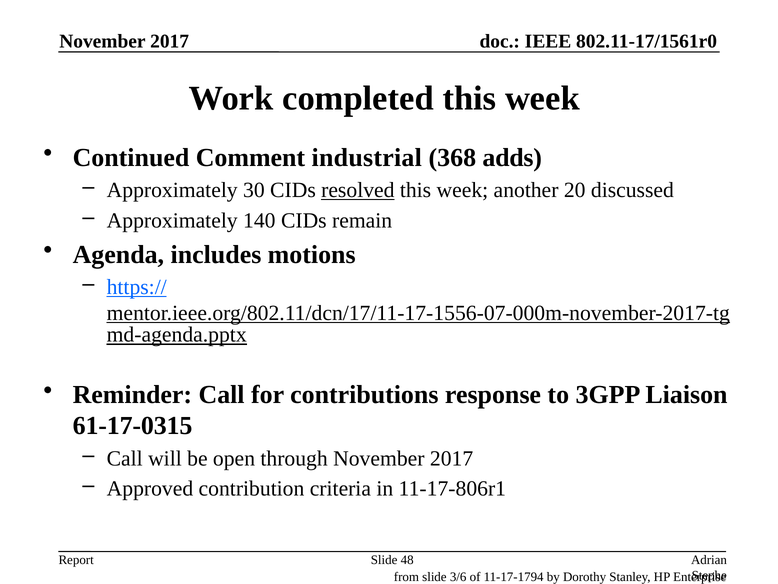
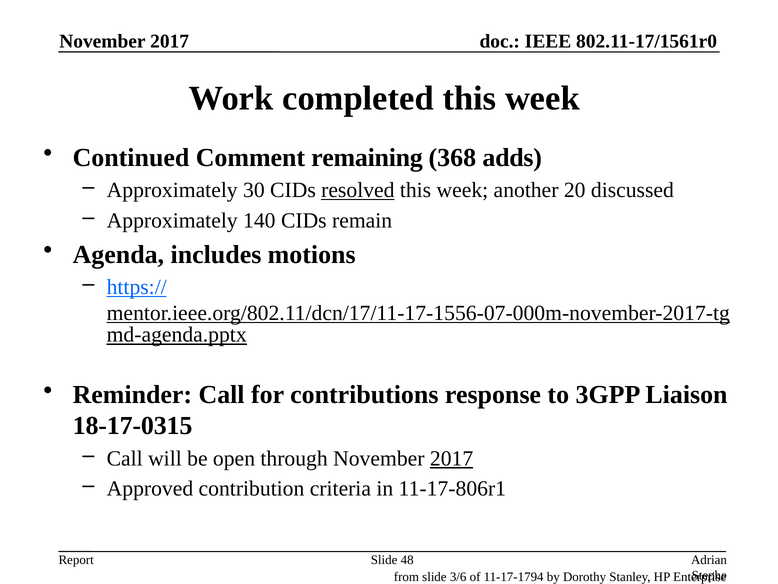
industrial: industrial -> remaining (367, 157)
61-17-0315: 61-17-0315 -> 18-17-0315 (133, 425)
2017 underline: none -> present (452, 458)
